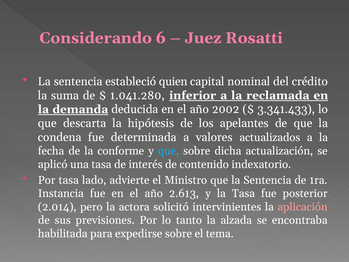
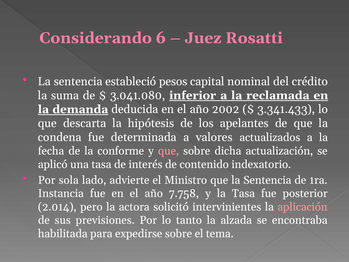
quien: quien -> pesos (173, 81)
1.041.280: 1.041.280 -> 3.041.080 (138, 95)
que colour: light blue -> pink (168, 151)
Por tasa: tasa -> sola (69, 180)
2.613: 2.613 -> 7.758 (184, 193)
